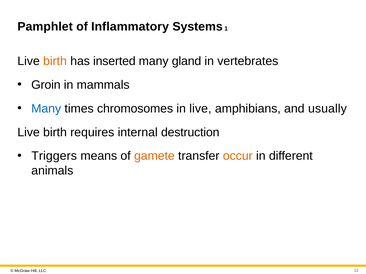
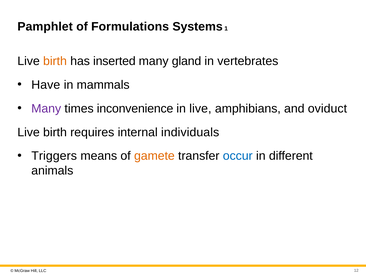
Inflammatory: Inflammatory -> Formulations (130, 27)
Groin: Groin -> Have (46, 85)
Many colour: blue -> purple (46, 109)
chromosomes: chromosomes -> inconvenience (135, 109)
usually: usually -> oviduct (327, 109)
destruction: destruction -> individuals (190, 132)
occur colour: orange -> blue (238, 156)
